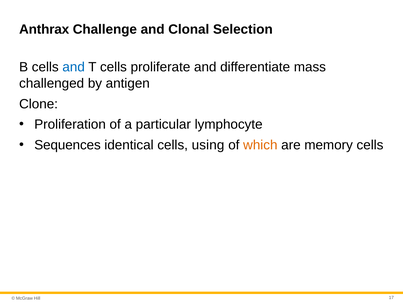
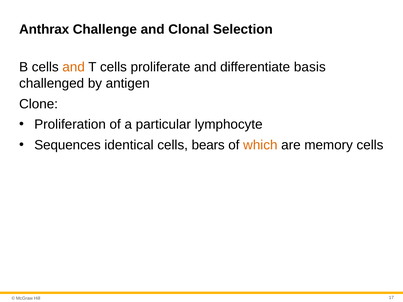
and colour: blue -> orange (74, 67)
mass: mass -> basis (310, 67)
using: using -> bears (208, 145)
